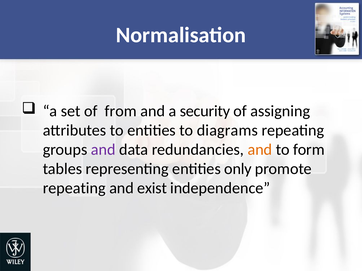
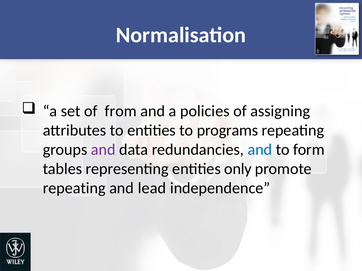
security: security -> policies (205, 111)
diagrams: diagrams -> programs (227, 131)
and colour: orange -> blue (260, 150)
exist: exist -> lead (152, 189)
